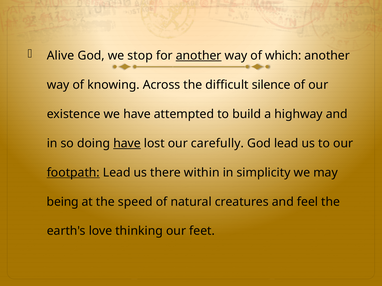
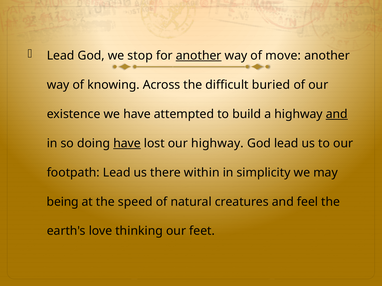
Alive: Alive -> Lead (61, 56)
which: which -> move (283, 56)
silence: silence -> buried (271, 85)
and underline: none -> present (337, 114)
our carefully: carefully -> highway (217, 144)
footpath underline: present -> none (73, 173)
